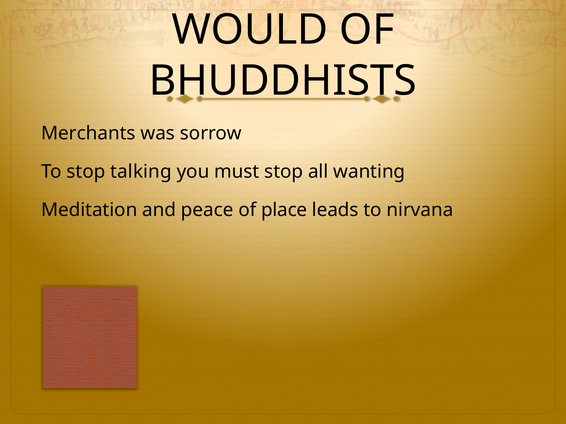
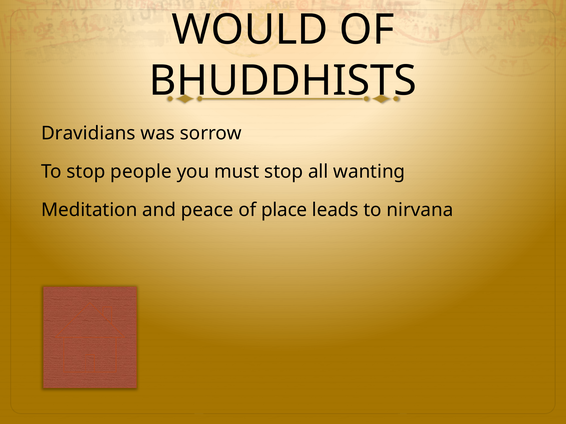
Merchants: Merchants -> Dravidians (88, 133)
talking: talking -> people (141, 172)
